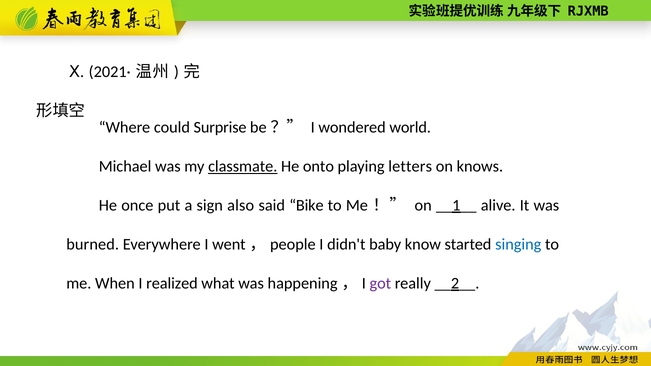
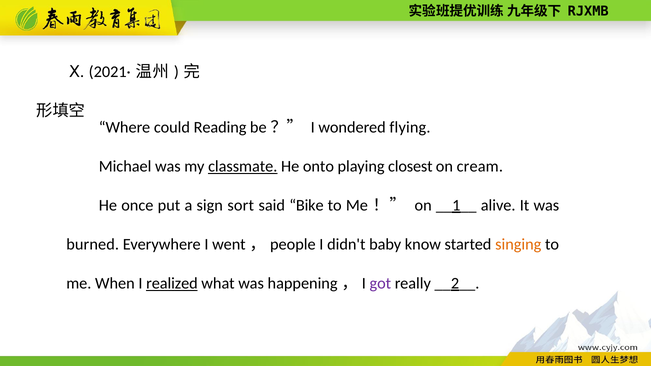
Surprise: Surprise -> Reading (220, 127)
world: world -> flying (410, 127)
letters: letters -> closest (410, 166)
knows: knows -> cream (480, 166)
also: also -> sort (241, 205)
singing colour: blue -> orange (518, 244)
realized underline: none -> present (172, 284)
